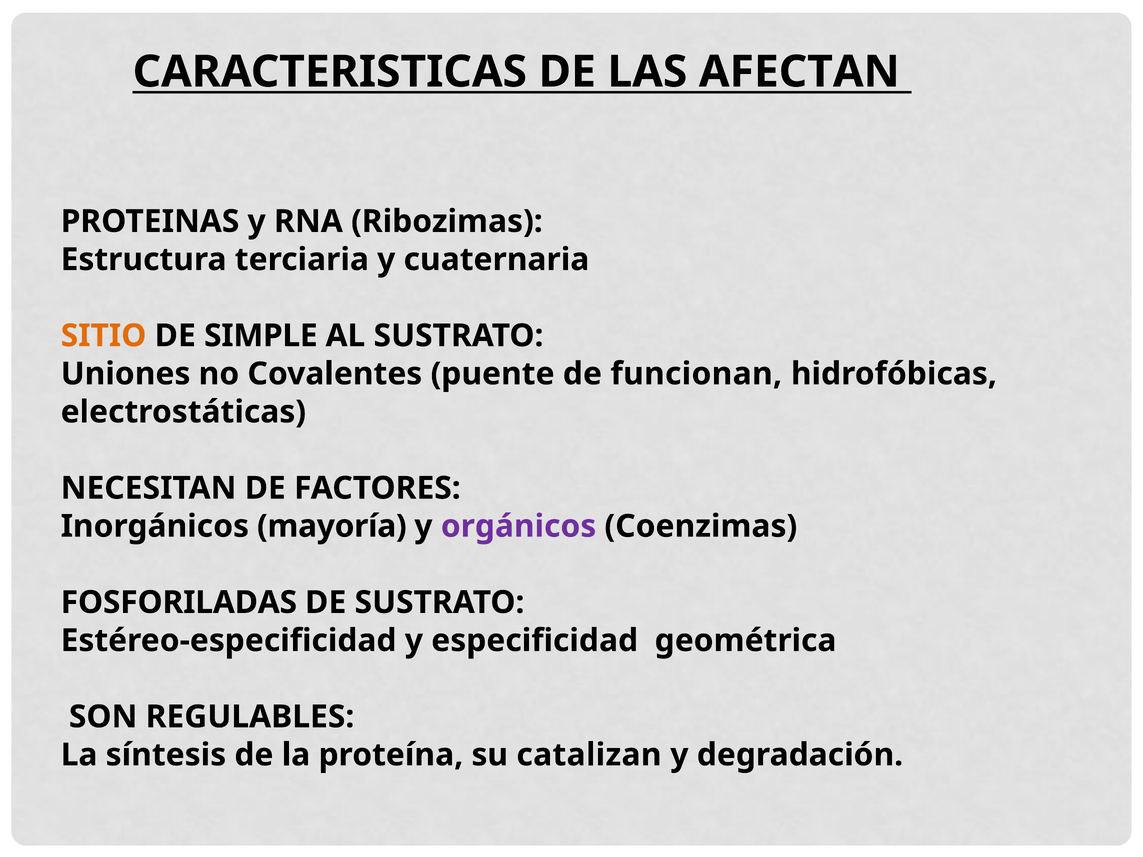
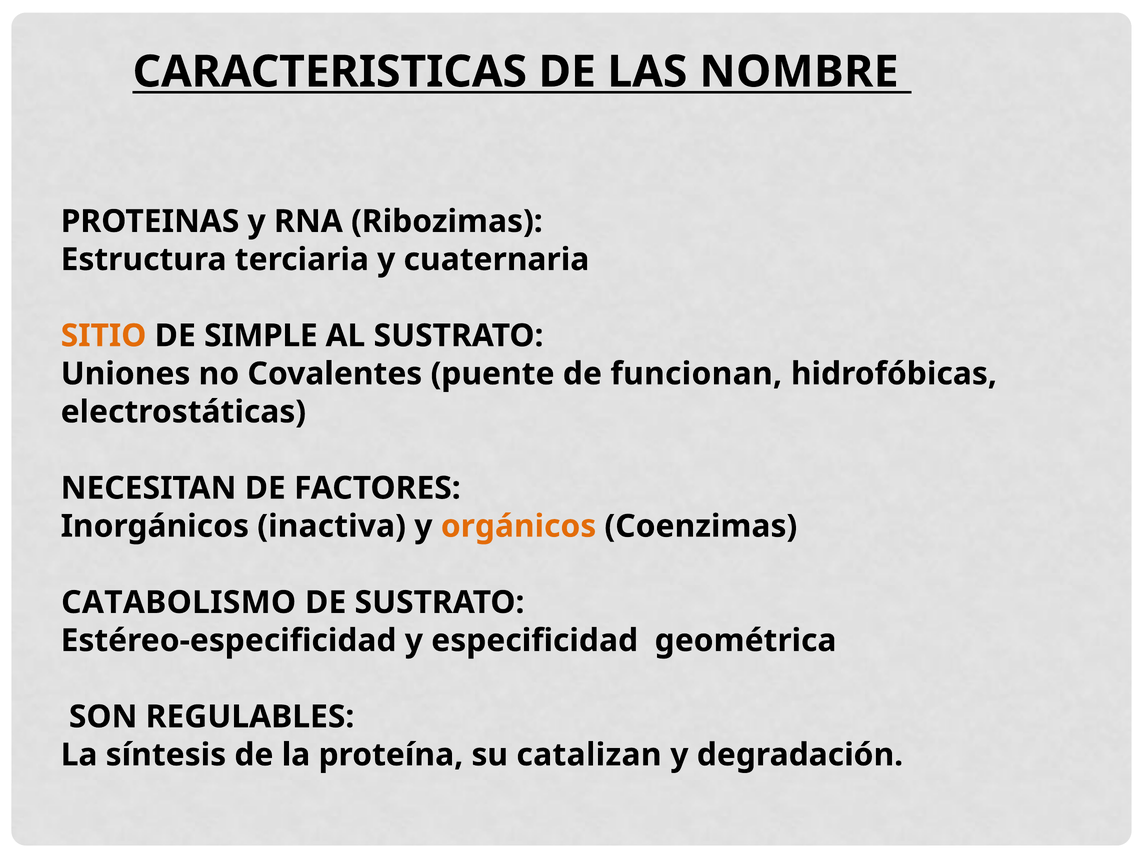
AFECTAN: AFECTAN -> NOMBRE (799, 72)
mayoría: mayoría -> inactiva (332, 526)
orgánicos colour: purple -> orange (519, 526)
FOSFORILADAS: FOSFORILADAS -> CATABOLISMO (179, 603)
